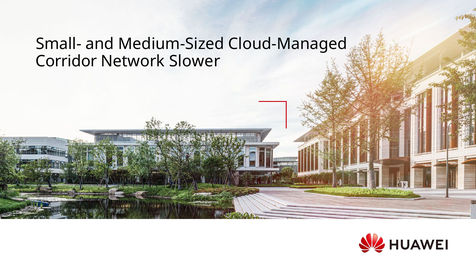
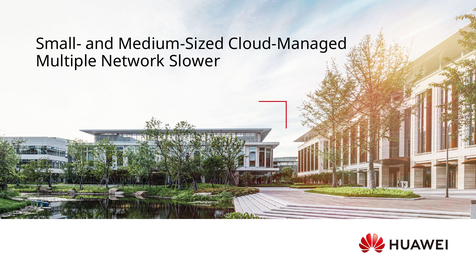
Corridor: Corridor -> Multiple (66, 61)
